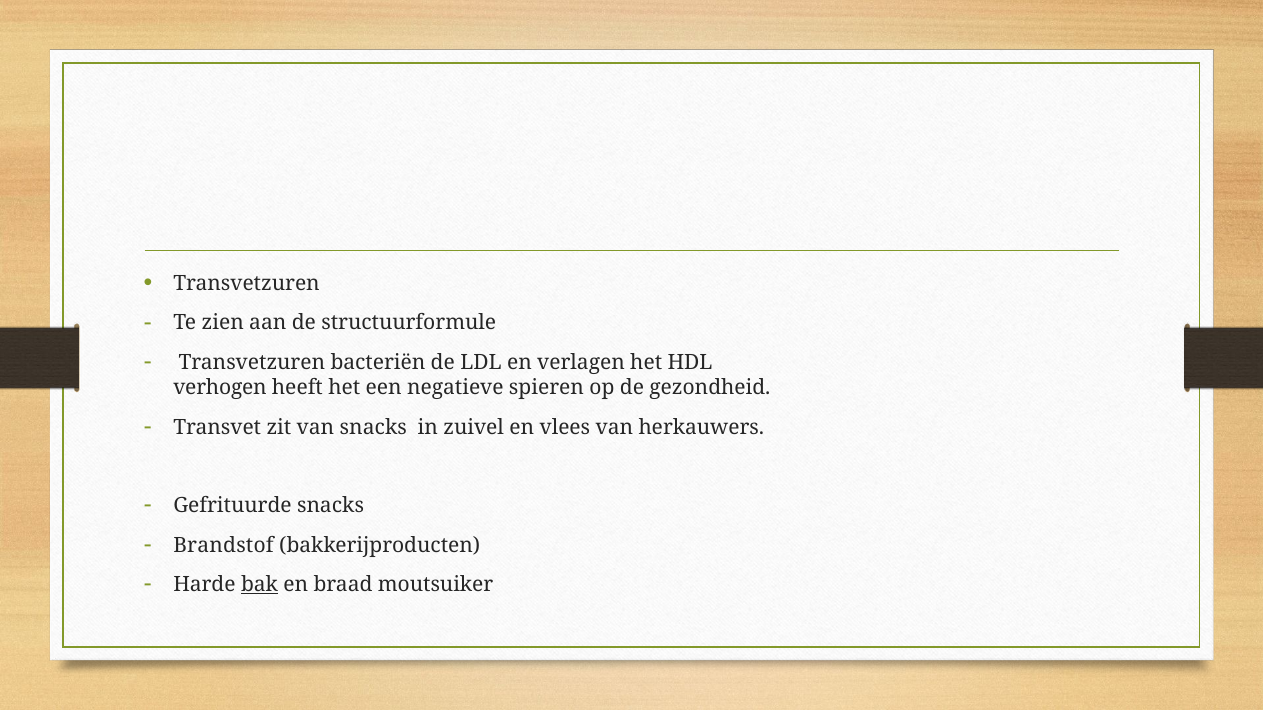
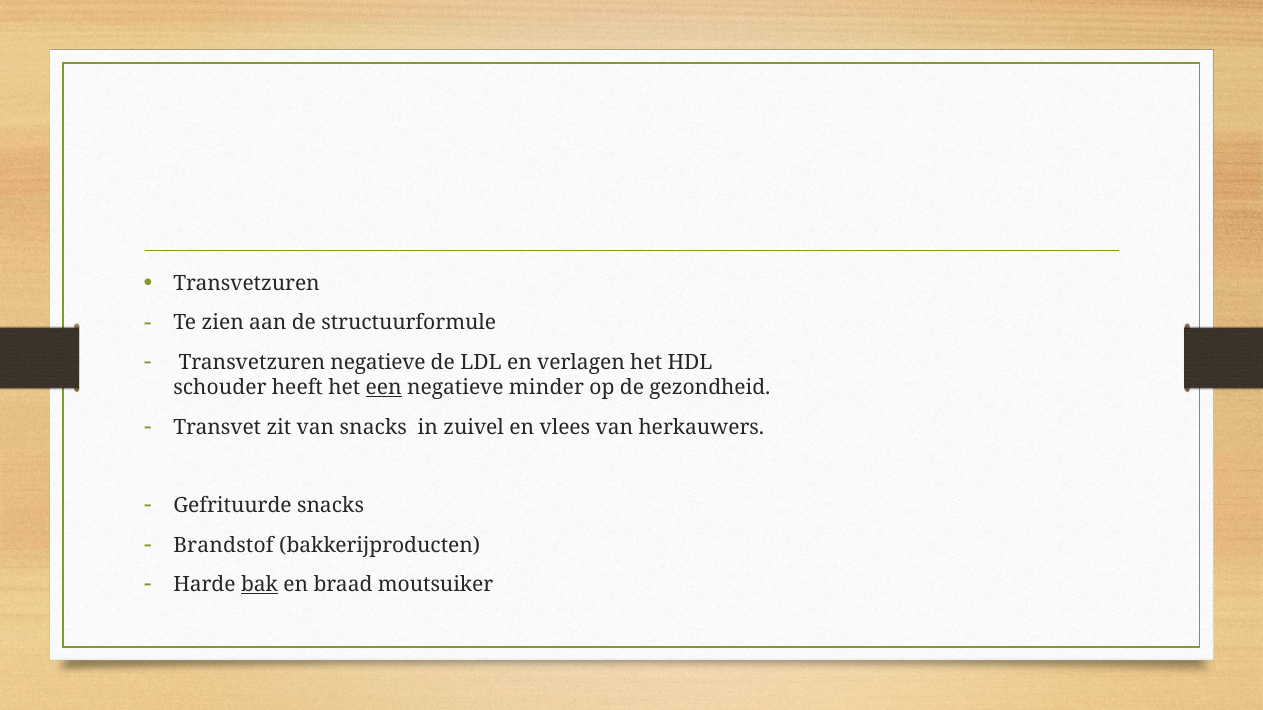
Transvetzuren bacteriën: bacteriën -> negatieve (378, 363)
verhogen: verhogen -> schouder (220, 388)
een underline: none -> present (384, 388)
spieren: spieren -> minder (546, 388)
